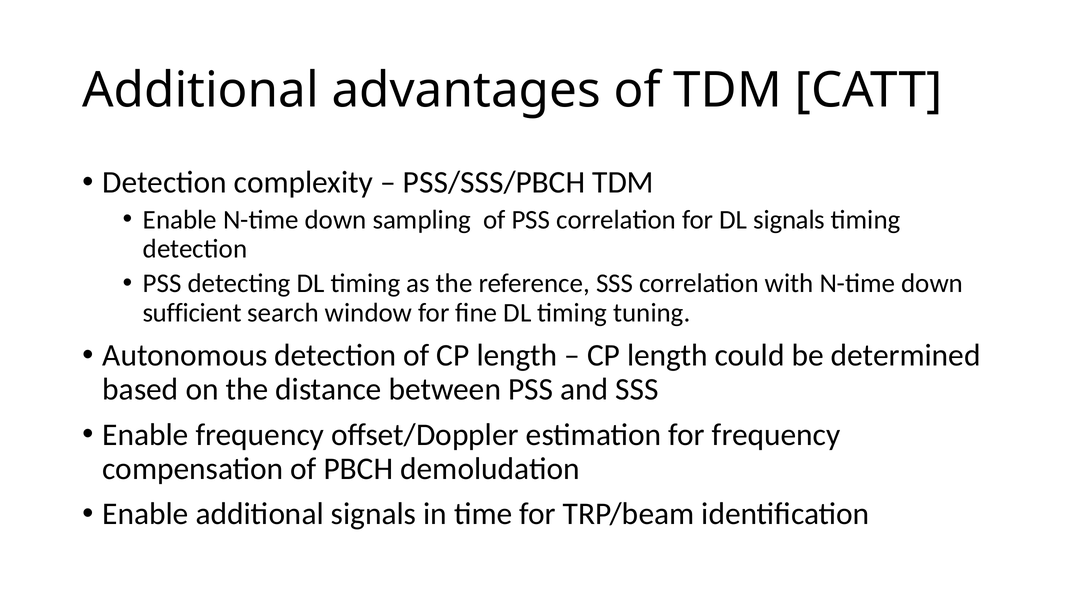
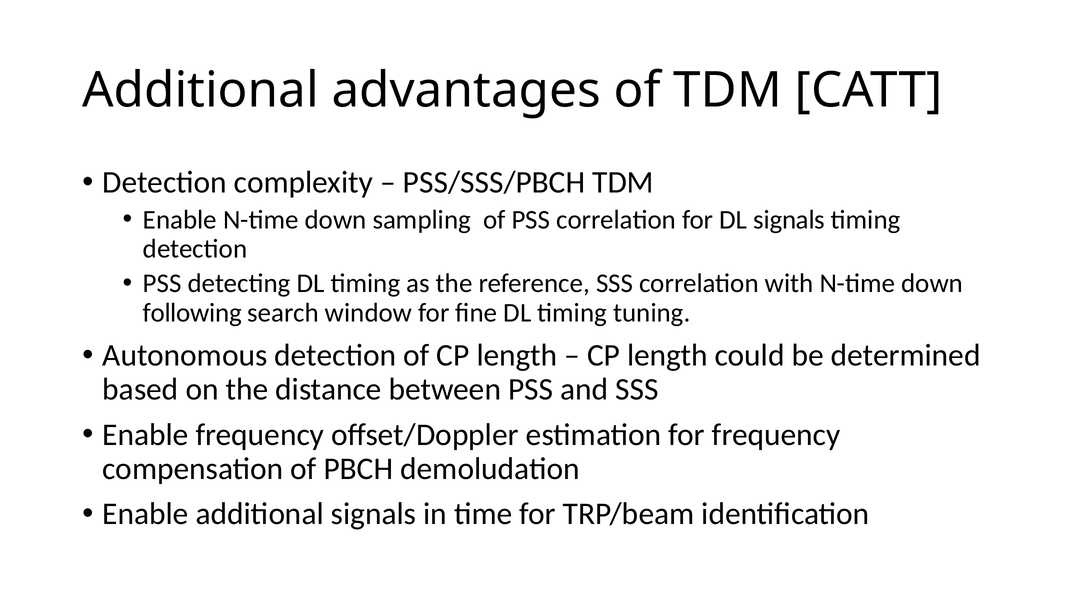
sufficient: sufficient -> following (192, 313)
